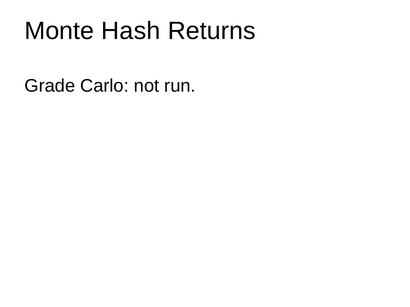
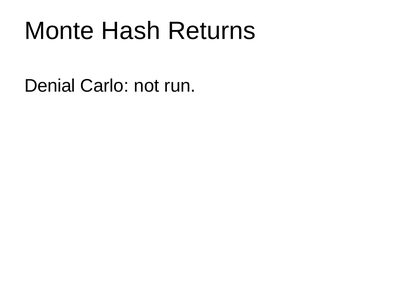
Grade: Grade -> Denial (50, 86)
